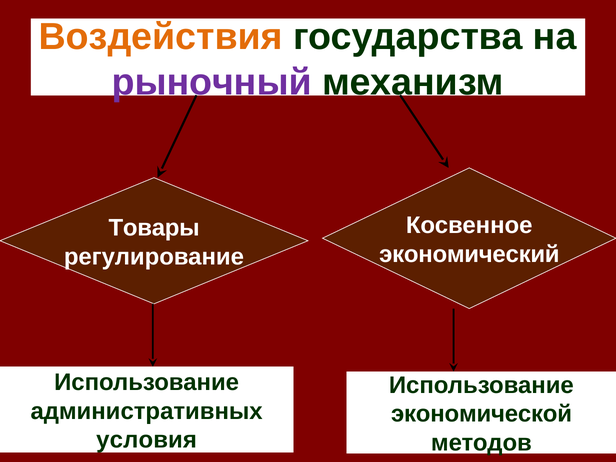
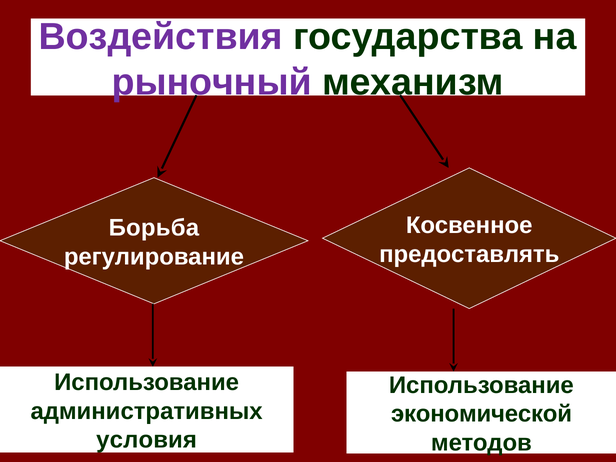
Воздействия colour: orange -> purple (161, 37)
Товары: Товары -> Борьба (154, 228)
экономический: экономический -> предоставлять (469, 254)
